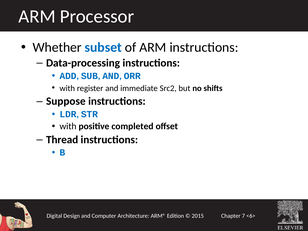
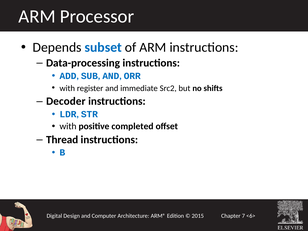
Whether: Whether -> Depends (57, 47)
Suppose: Suppose -> Decoder (66, 101)
